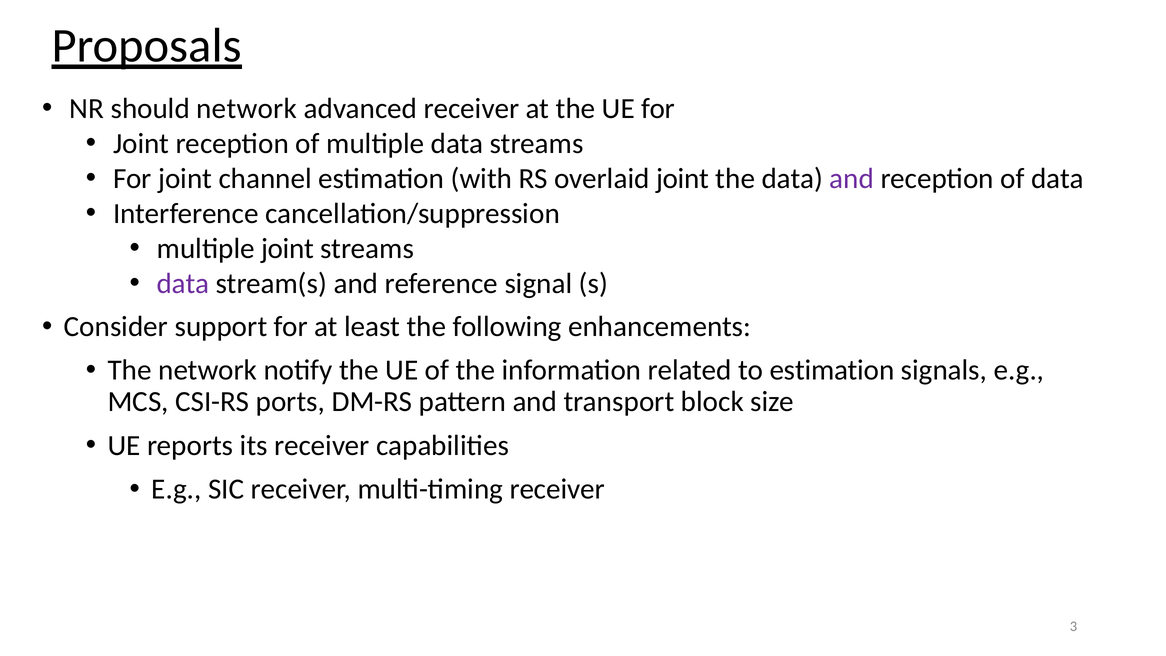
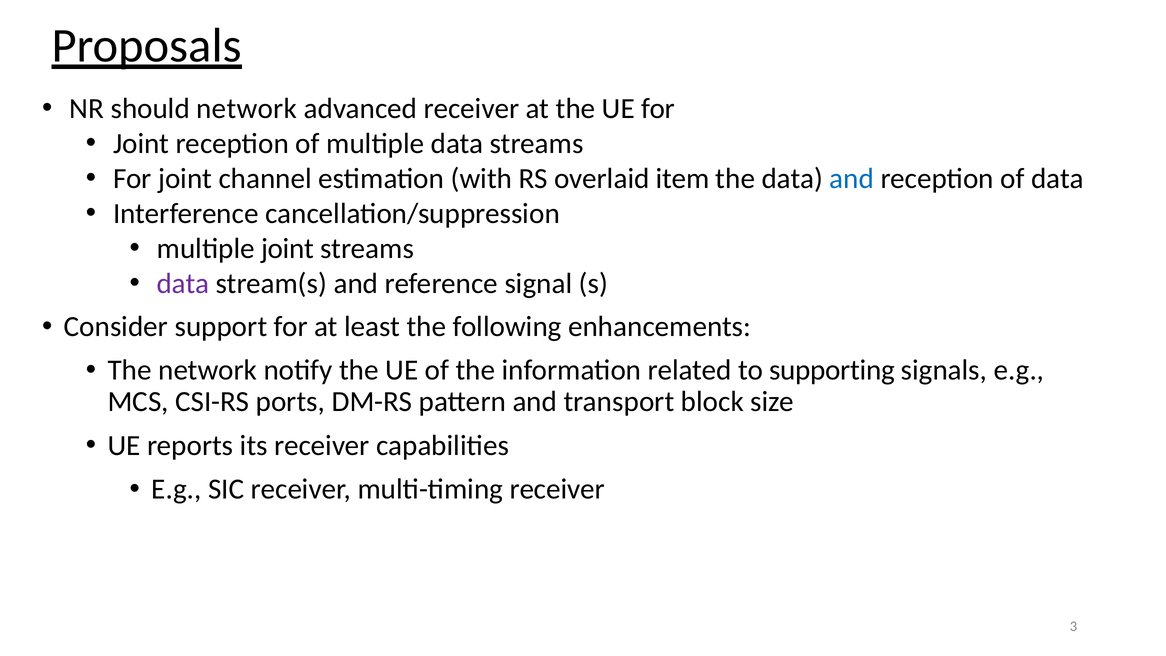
overlaid joint: joint -> item (683, 179)
and colour: purple -> blue (852, 179)
to estimation: estimation -> supporting (832, 370)
